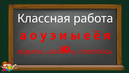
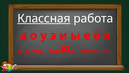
Классная underline: none -> present (44, 18)
